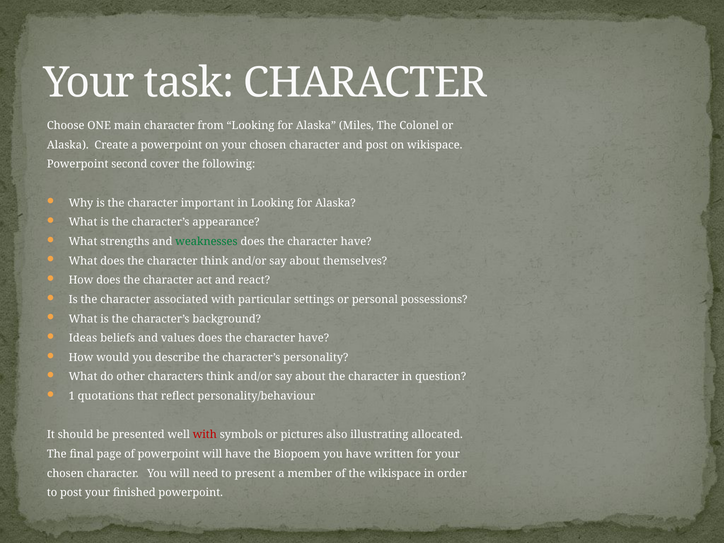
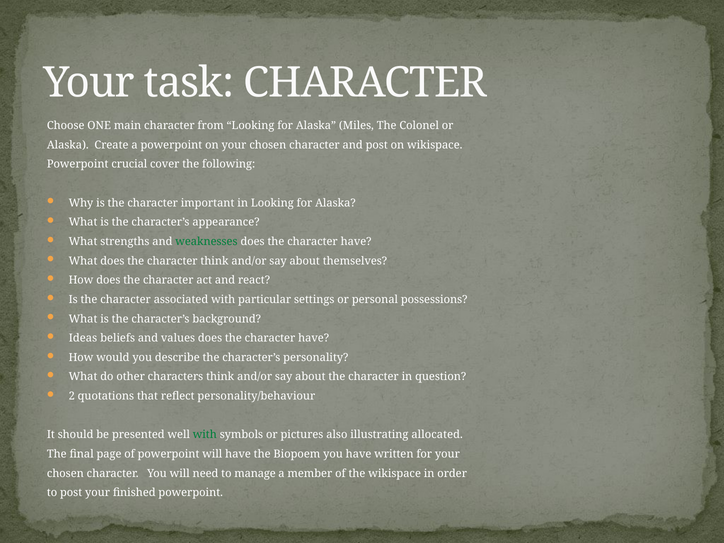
second: second -> crucial (129, 164)
1: 1 -> 2 (72, 396)
with colour: red -> green (205, 435)
present: present -> manage (255, 473)
